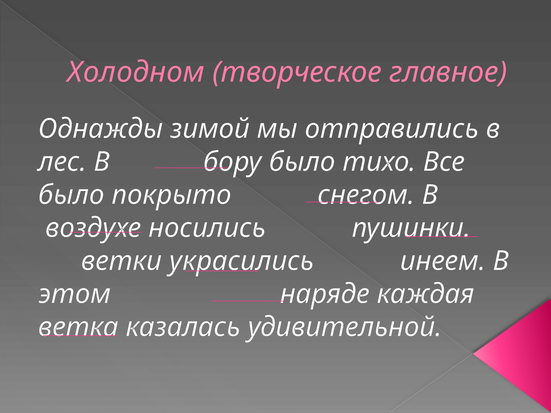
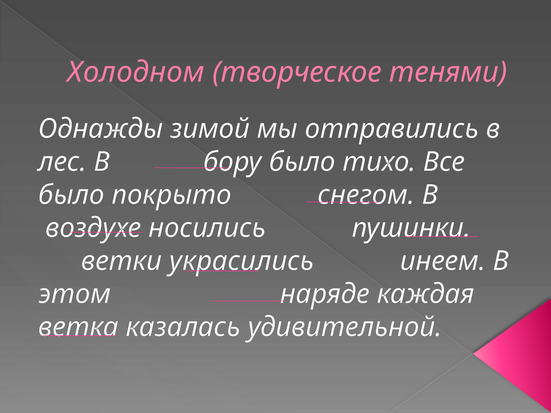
главное: главное -> тенями (448, 72)
